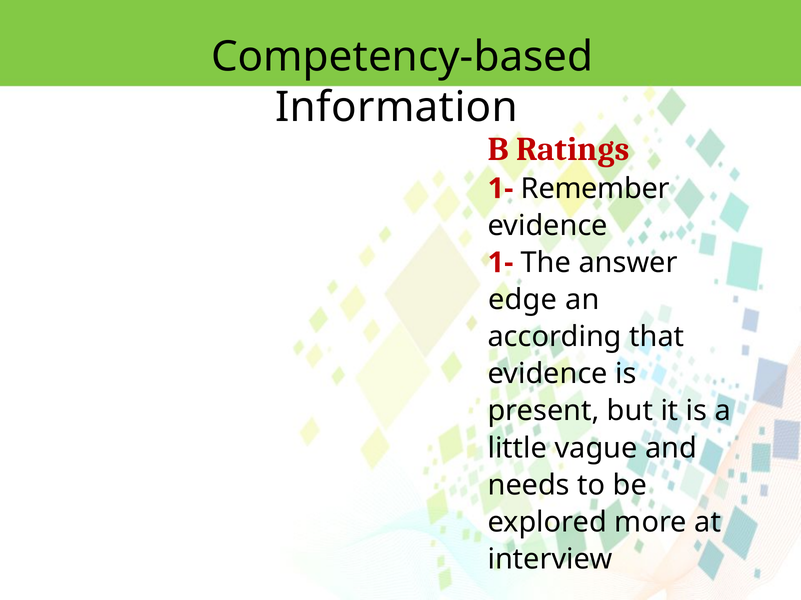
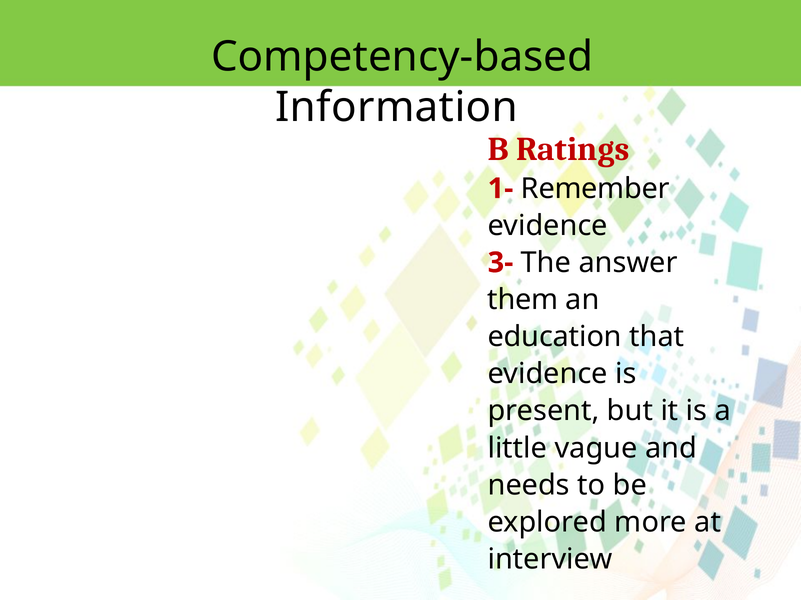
1-: 1- -> 3- (501, 263)
edge: edge -> them (523, 300)
according: according -> education (555, 337)
